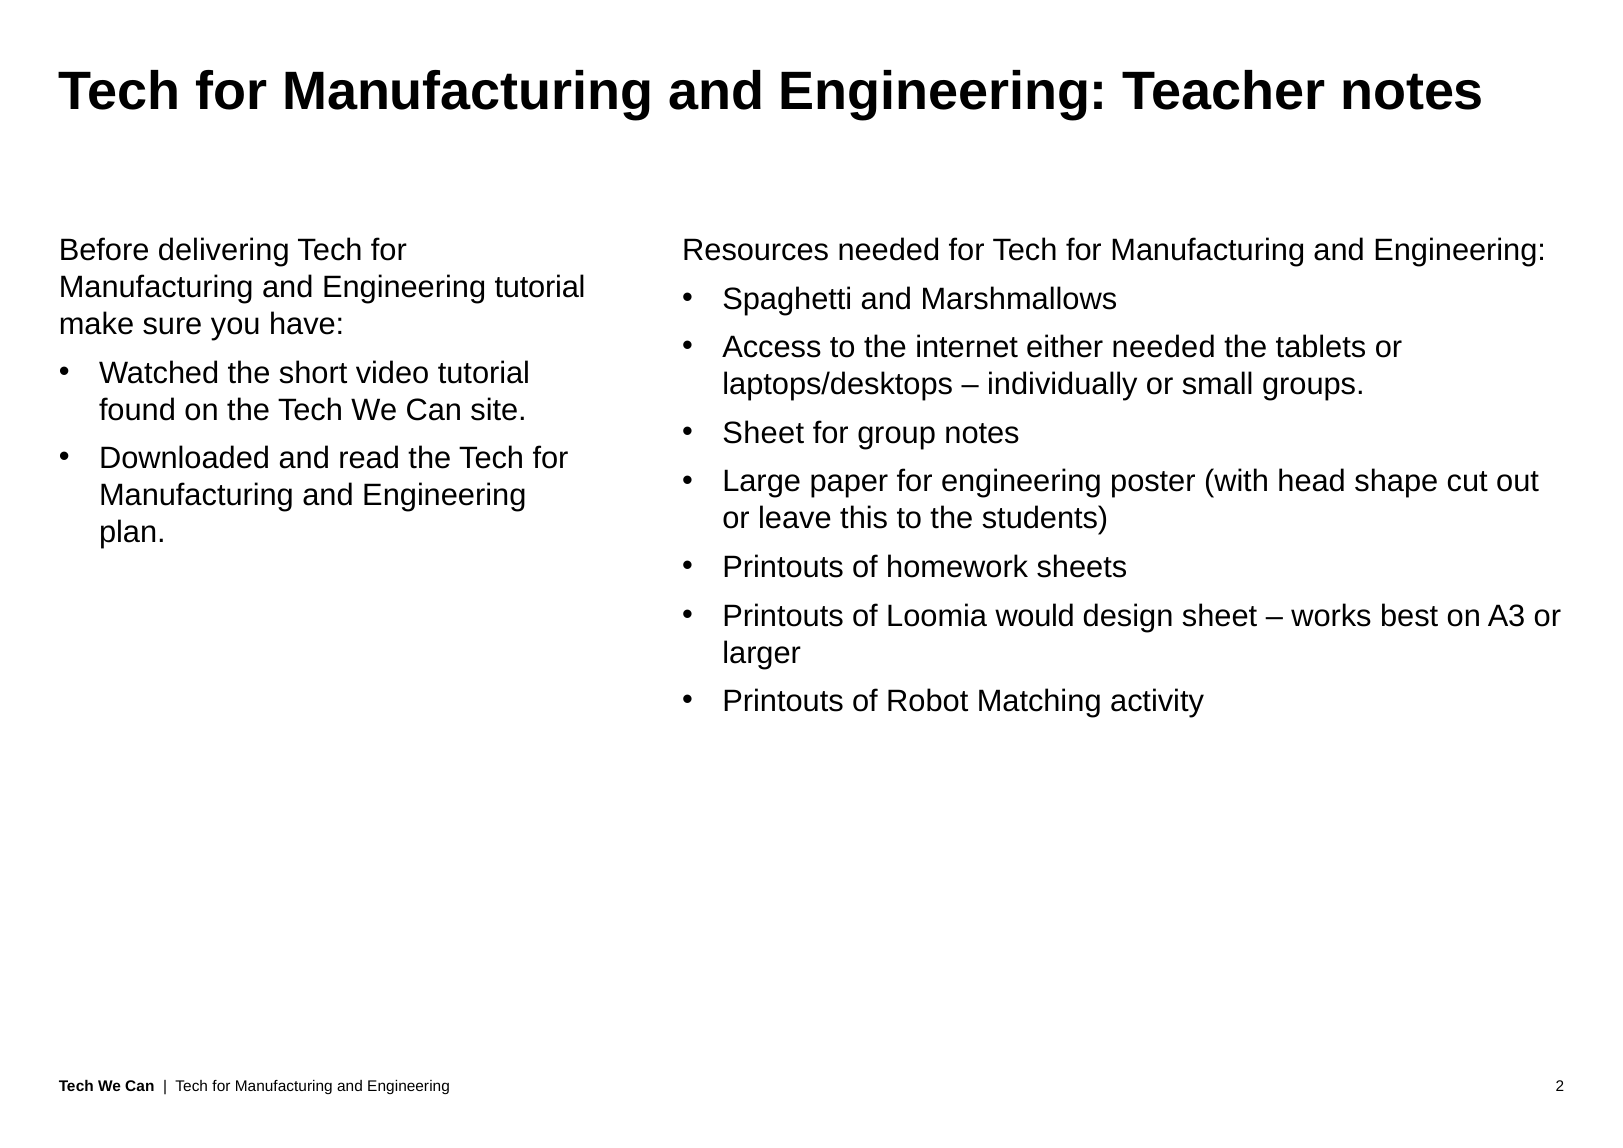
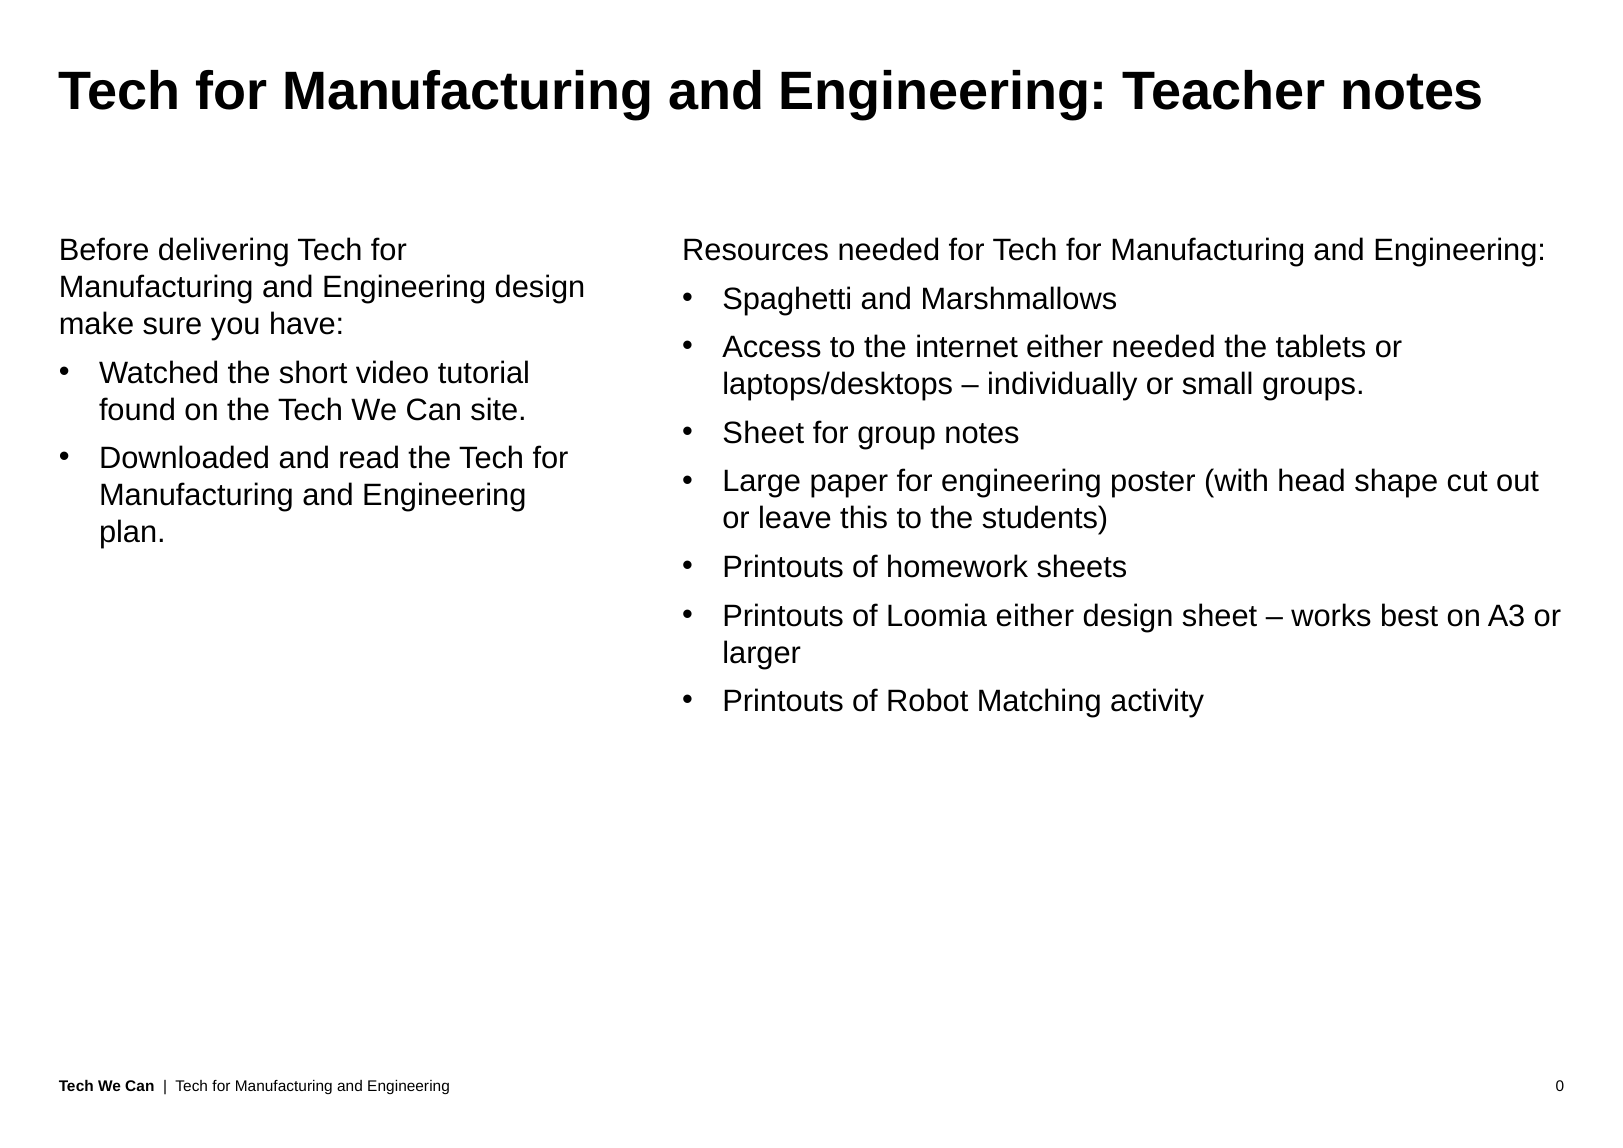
Engineering tutorial: tutorial -> design (540, 287)
Loomia would: would -> either (1035, 616)
2: 2 -> 0 (1560, 1086)
